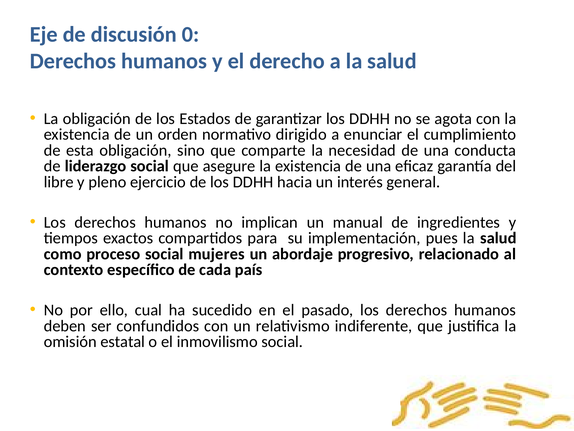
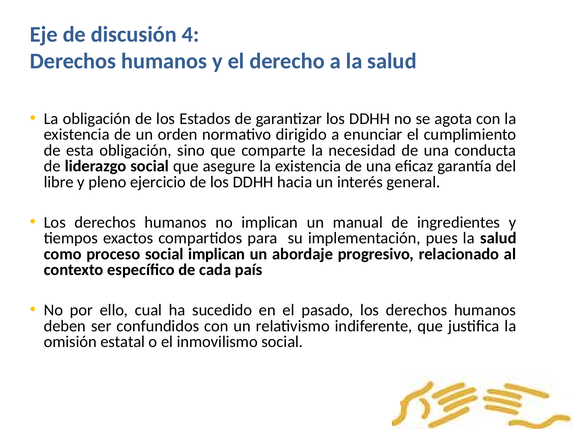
0: 0 -> 4 (191, 34)
social mujeres: mujeres -> implican (217, 254)
